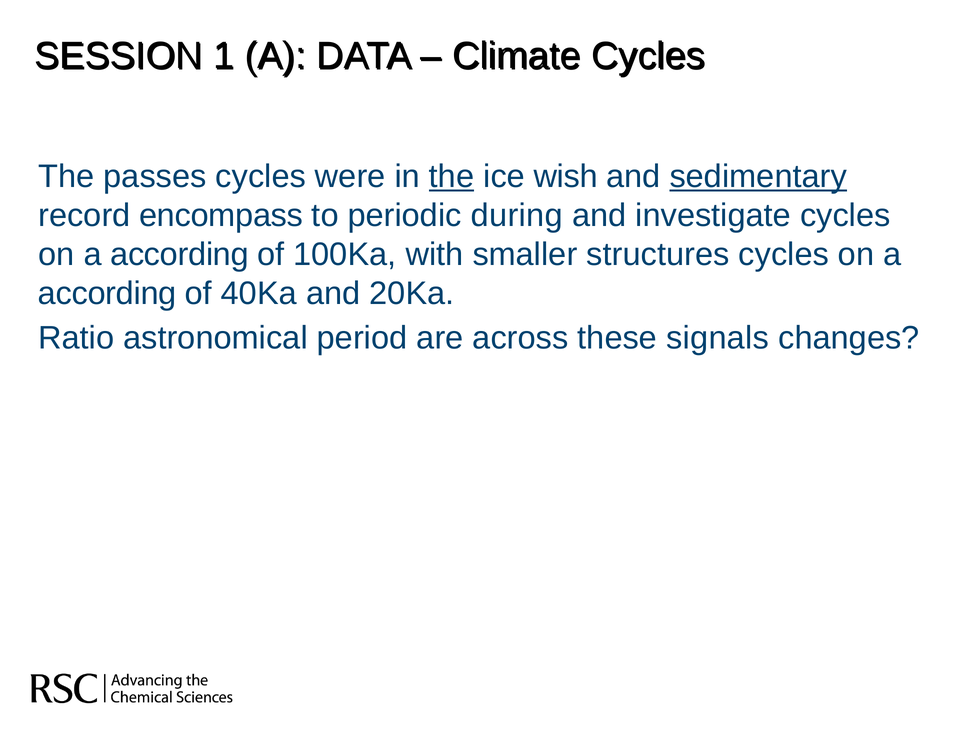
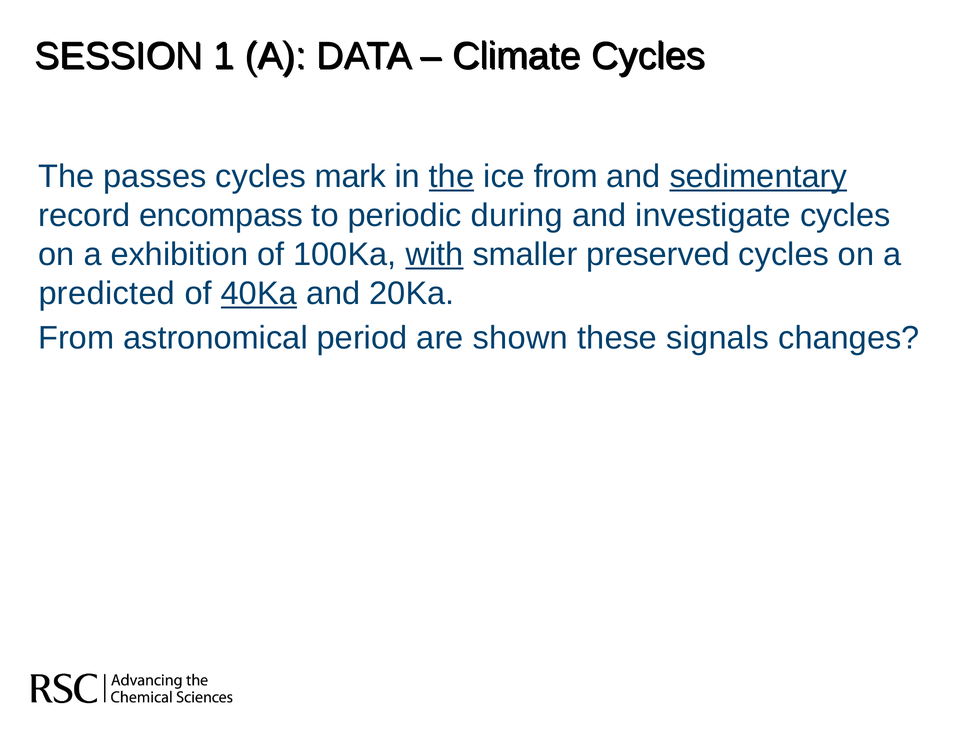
were: were -> mark (350, 176)
ice wish: wish -> from (566, 176)
according: according -> exhibition (179, 254)
with underline: none -> present (434, 254)
structures: structures -> preserved (658, 254)
according: according -> predicted (107, 294)
40Ka underline: none -> present (259, 294)
Ratio: Ratio -> From (76, 338)
across: across -> shown (520, 338)
